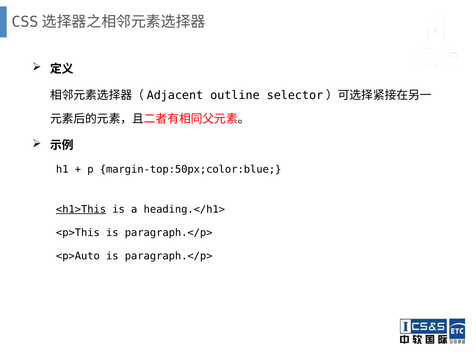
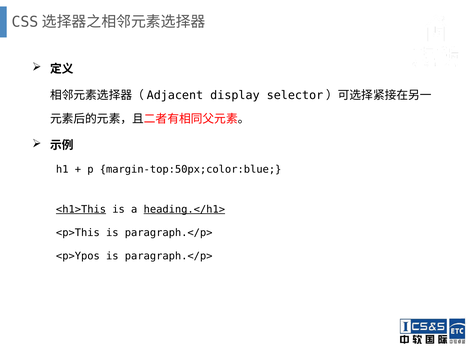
outline: outline -> display (235, 95)
heading.</h1> underline: none -> present (184, 209)
<p>Auto: <p>Auto -> <p>Ypos (78, 256)
